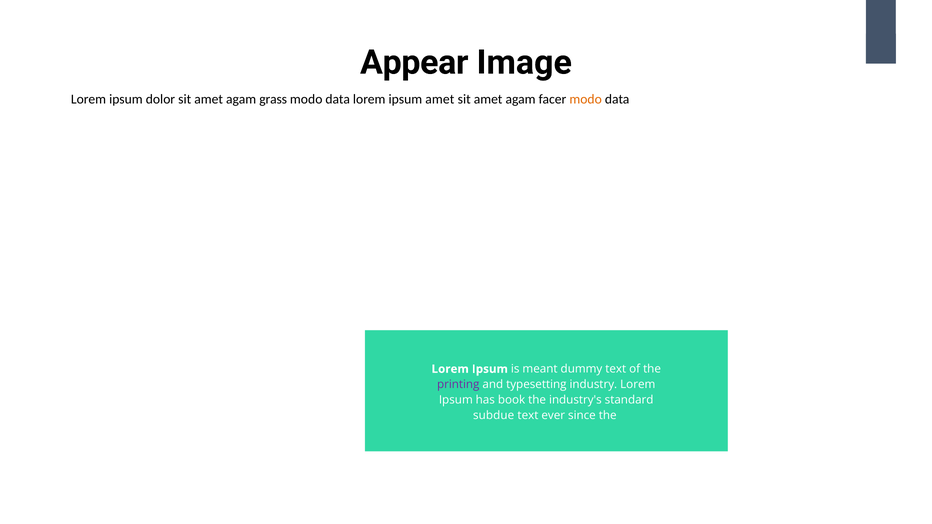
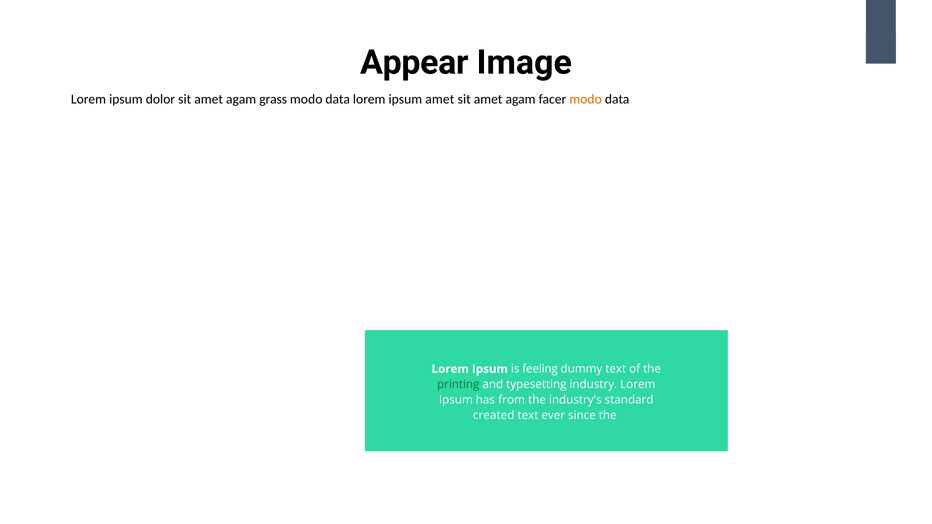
meant: meant -> feeling (540, 369)
printing colour: purple -> green (458, 385)
book: book -> from (512, 400)
subdue: subdue -> created (494, 416)
